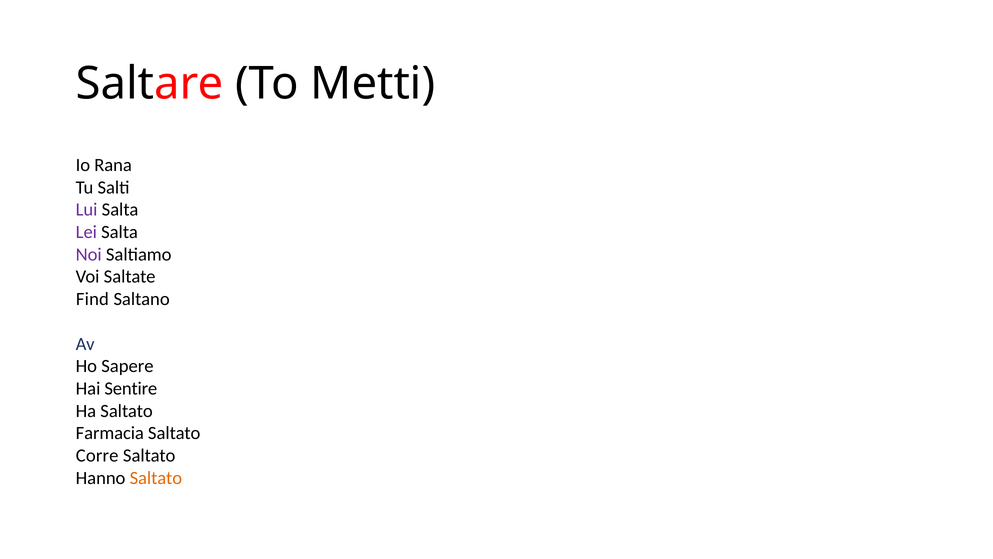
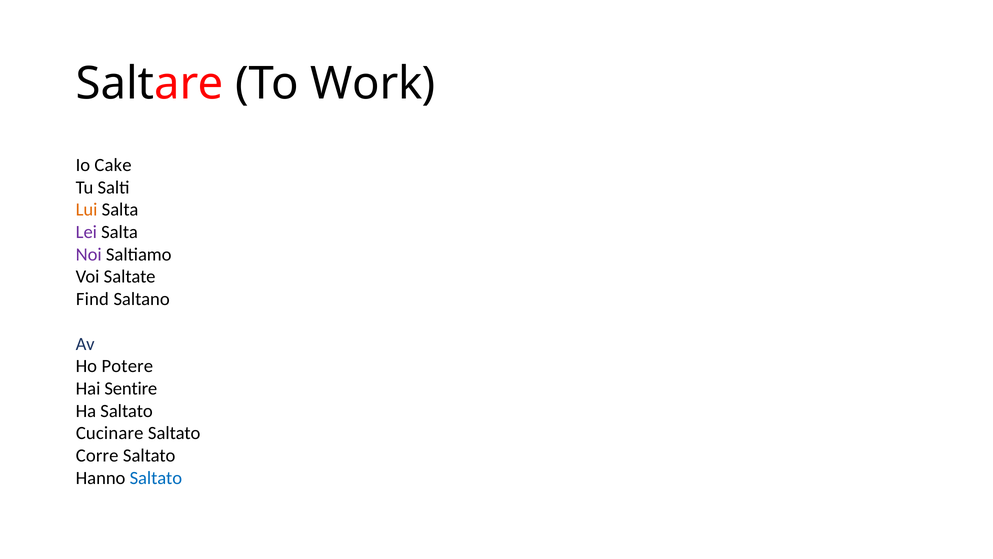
Metti: Metti -> Work (373, 83)
Rana: Rana -> Cake (113, 165)
Lui colour: purple -> orange (87, 210)
Sapere: Sapere -> Potere (127, 366)
Farmacia: Farmacia -> Cucinare (110, 433)
Saltato colour: orange -> blue (156, 478)
